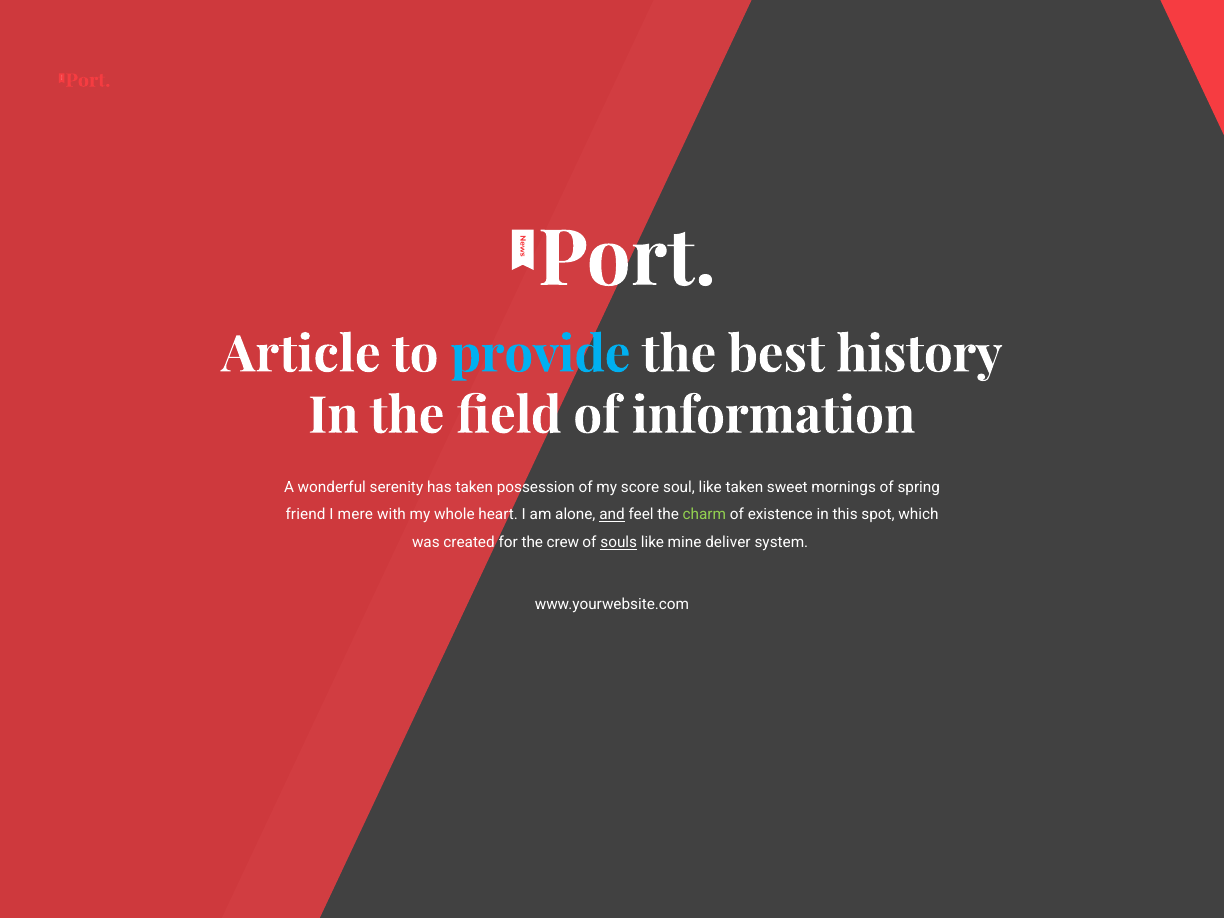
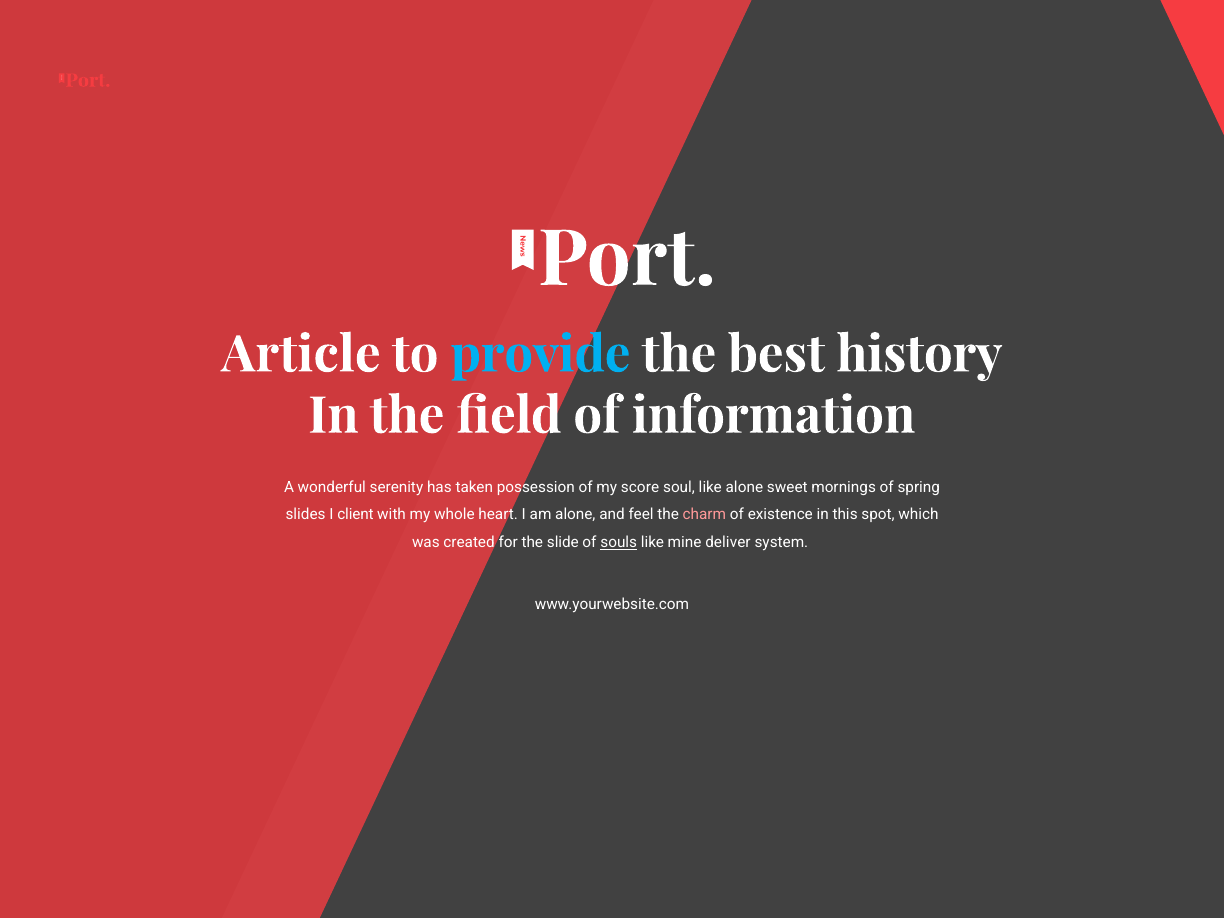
like taken: taken -> alone (744, 487)
friend: friend -> slides (306, 515)
mere: mere -> client (355, 515)
and underline: present -> none (612, 515)
charm colour: light green -> pink (704, 515)
crew: crew -> slide (563, 542)
